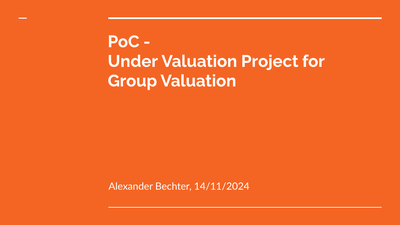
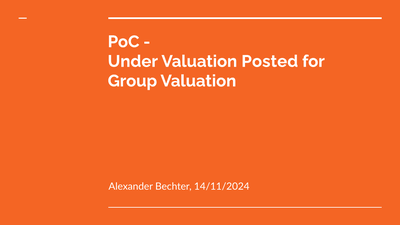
Project: Project -> Posted (270, 61)
